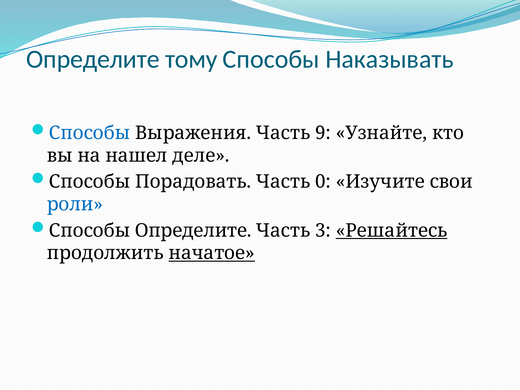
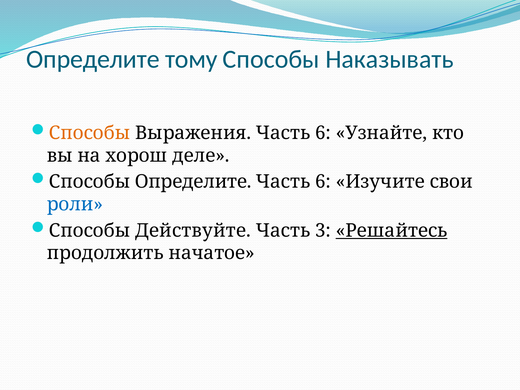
Способы colour: blue -> orange (90, 133)
Выражения Часть 9: 9 -> 6 (323, 133)
нашел: нашел -> хорош (136, 155)
Способы Порадовать: Порадовать -> Определите (193, 182)
0: 0 -> 6 (323, 182)
Способы Определите: Определите -> Действуйте (193, 231)
начатое underline: present -> none (212, 253)
